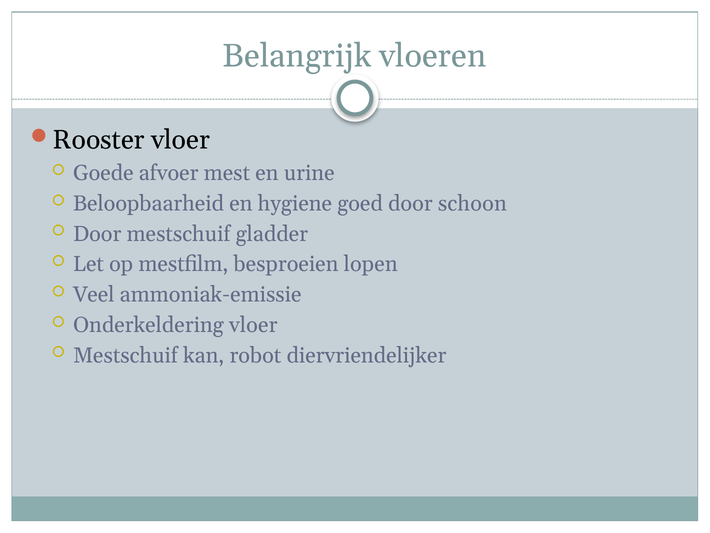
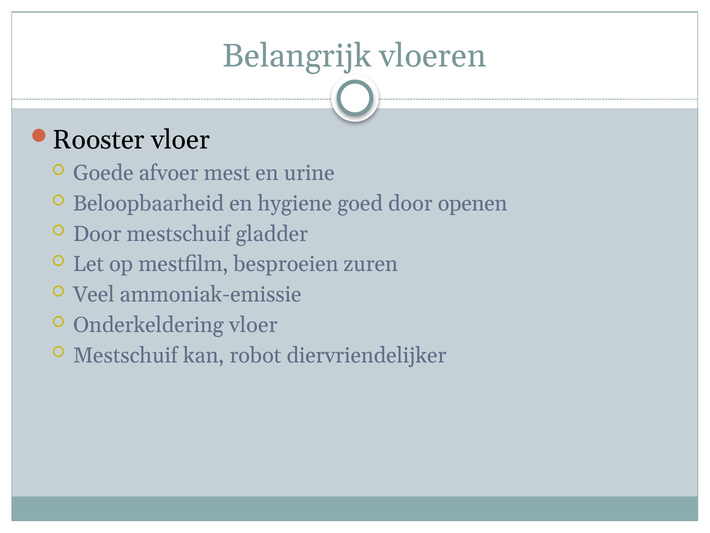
schoon: schoon -> openen (473, 203)
lopen: lopen -> zuren (371, 264)
